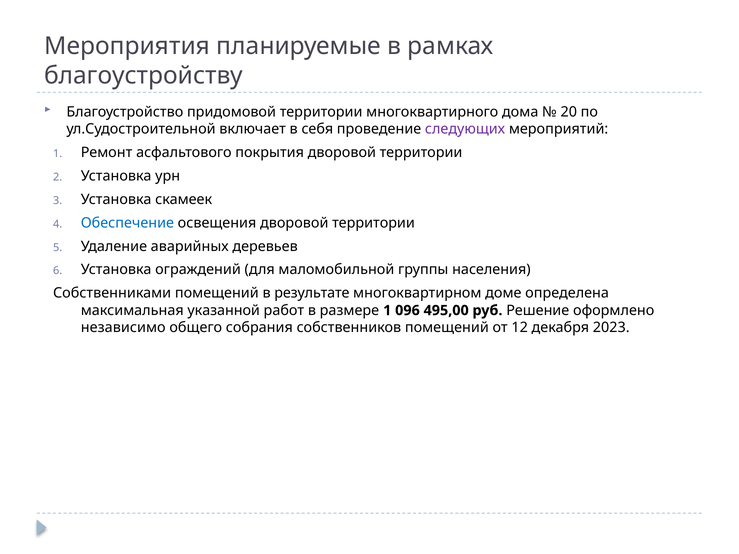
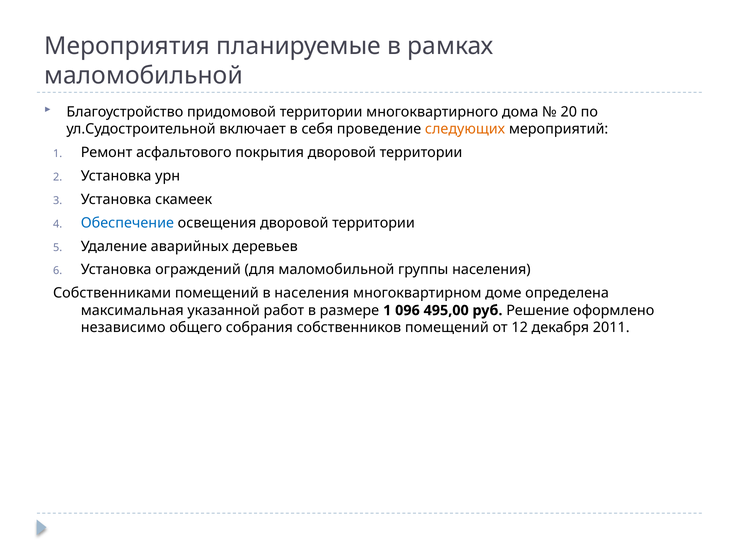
благоустройству: благоустройству -> маломобильной (144, 76)
следующих colour: purple -> orange (465, 129)
в результате: результате -> населения (312, 293)
2023: 2023 -> 2011 (611, 328)
